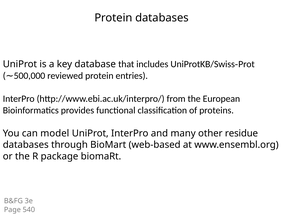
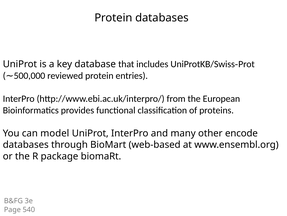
residue: residue -> encode (241, 133)
